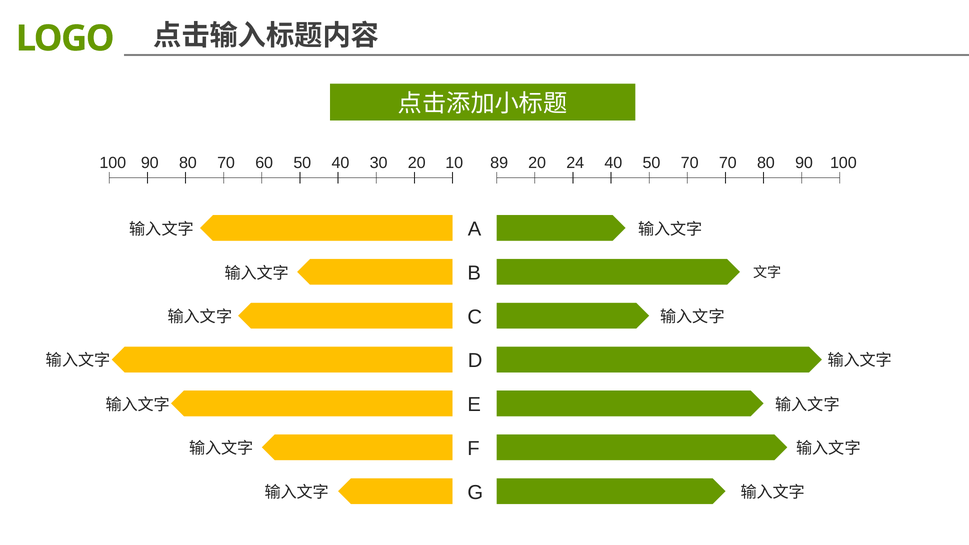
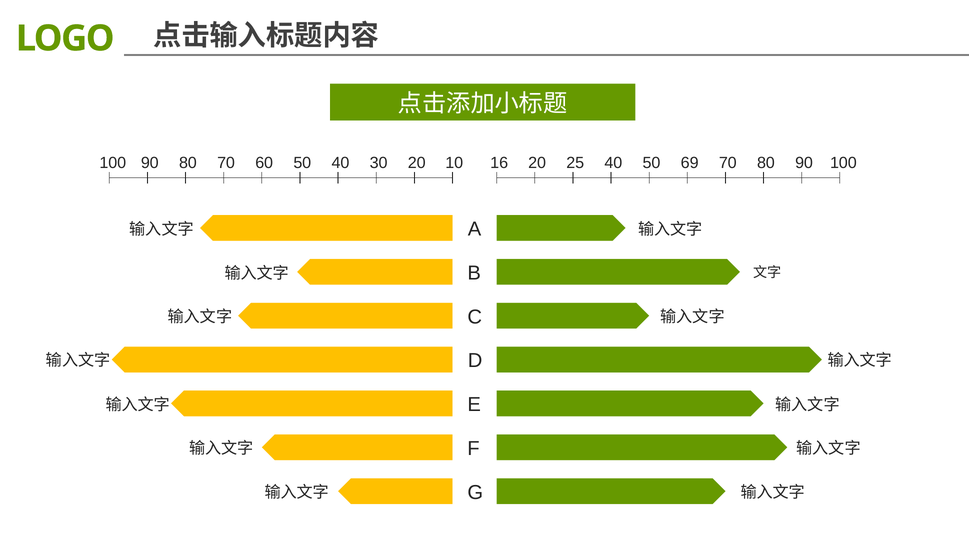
89: 89 -> 16 (499, 163)
24: 24 -> 25 (575, 163)
50 70: 70 -> 69 (690, 163)
